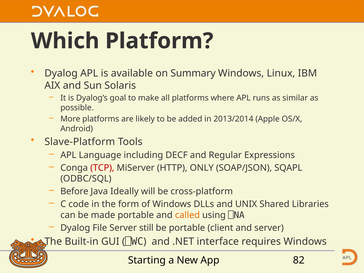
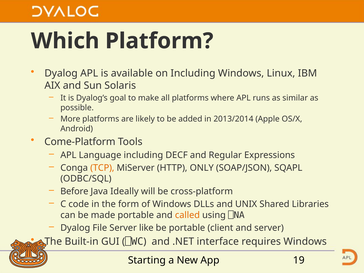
on Summary: Summary -> Including (193, 73)
Slave-Platform: Slave-Platform -> Come-Platform (80, 142)
TCP colour: red -> orange (102, 168)
still: still -> like (146, 228)
82: 82 -> 19 (299, 260)
